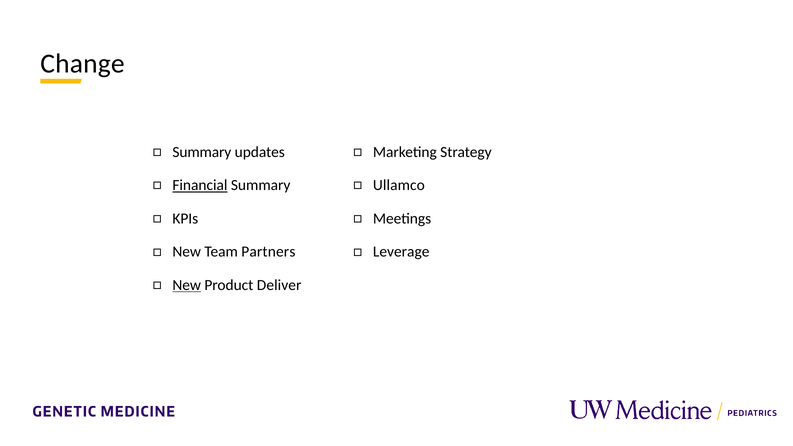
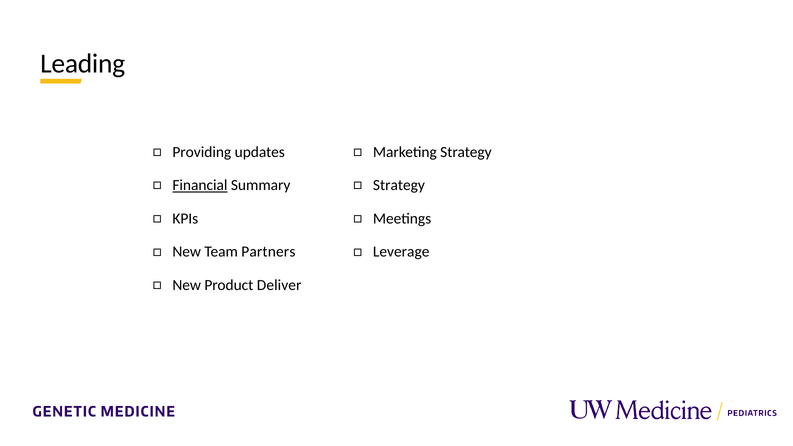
Change: Change -> Leading (83, 64)
Summary: Summary -> Providing (202, 152)
Ullamco: Ullamco -> Strategy (399, 185)
New underline: present -> none (187, 285)
